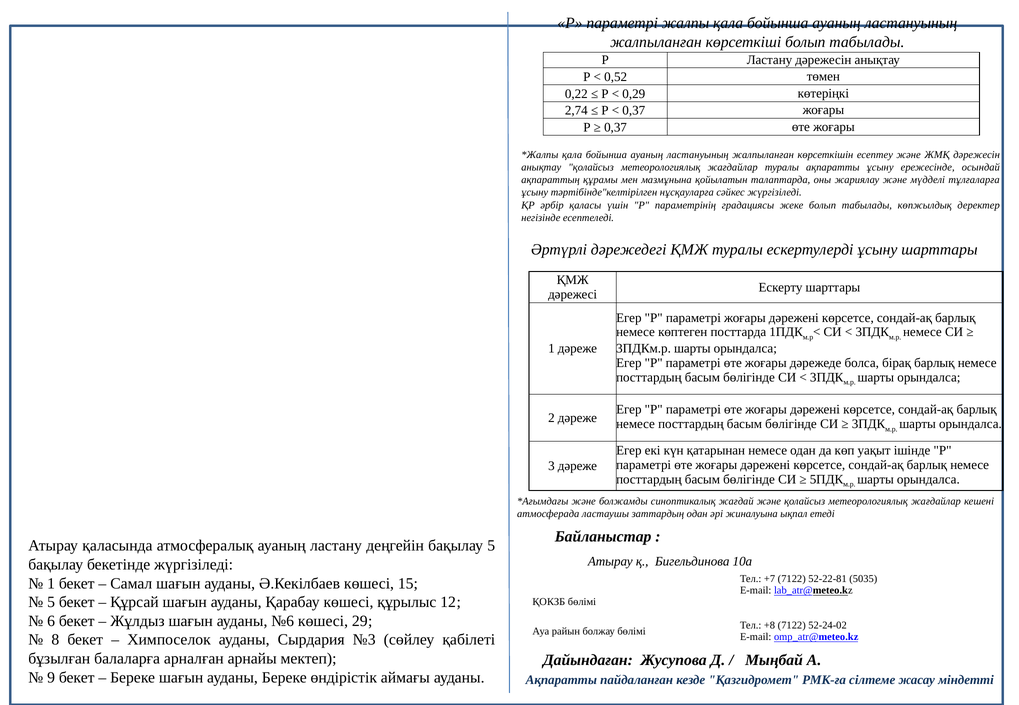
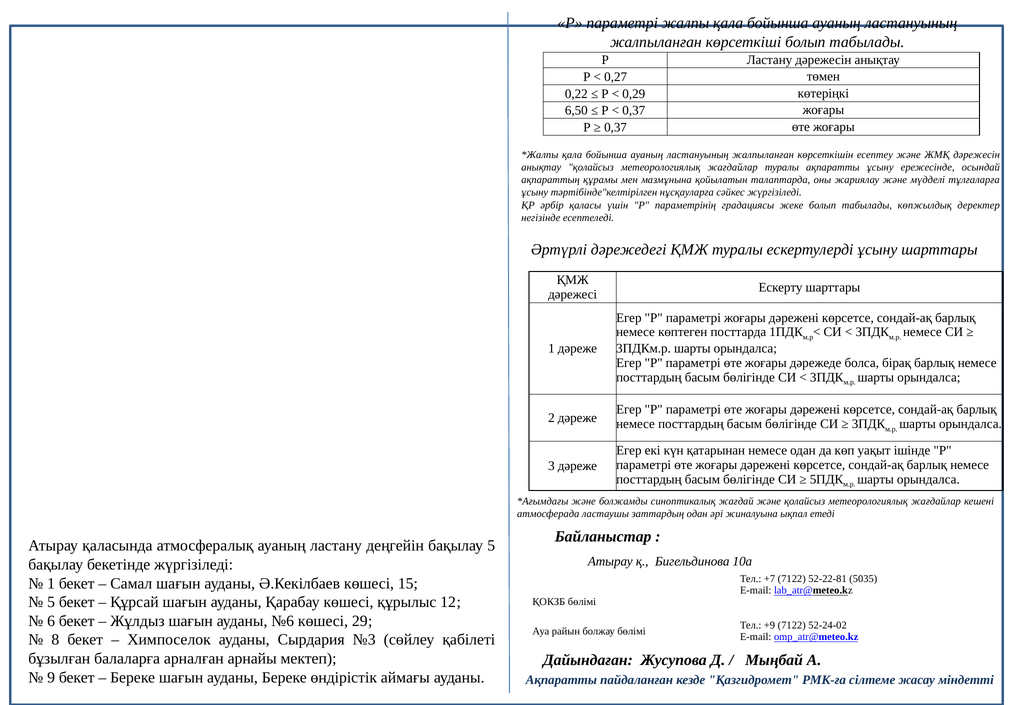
0,52: 0,52 -> 0,27 (616, 77)
2,74: 2,74 -> 6,50 (576, 111)
+8: +8 -> +9 (770, 626)
